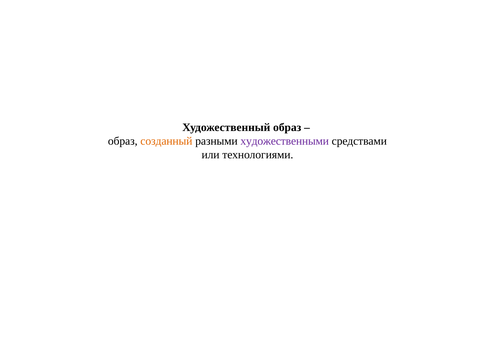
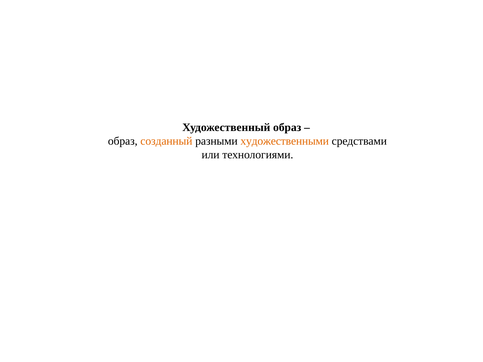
художественными colour: purple -> orange (285, 141)
